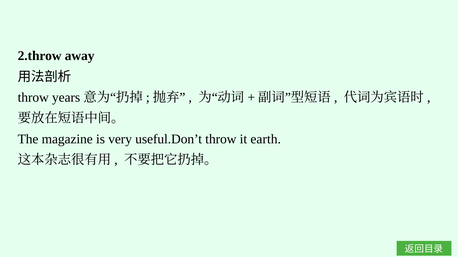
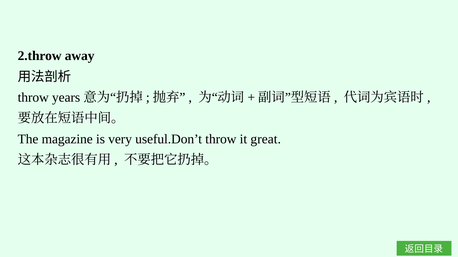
earth: earth -> great (266, 139)
